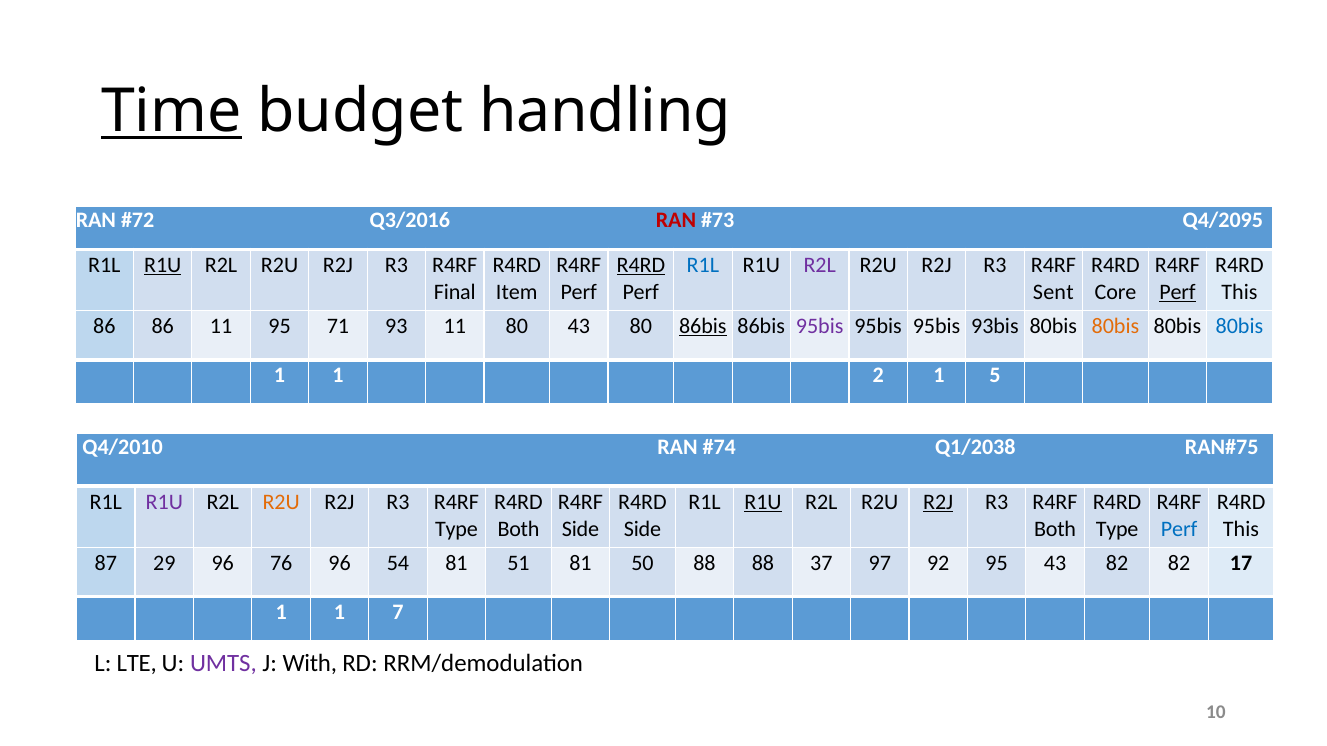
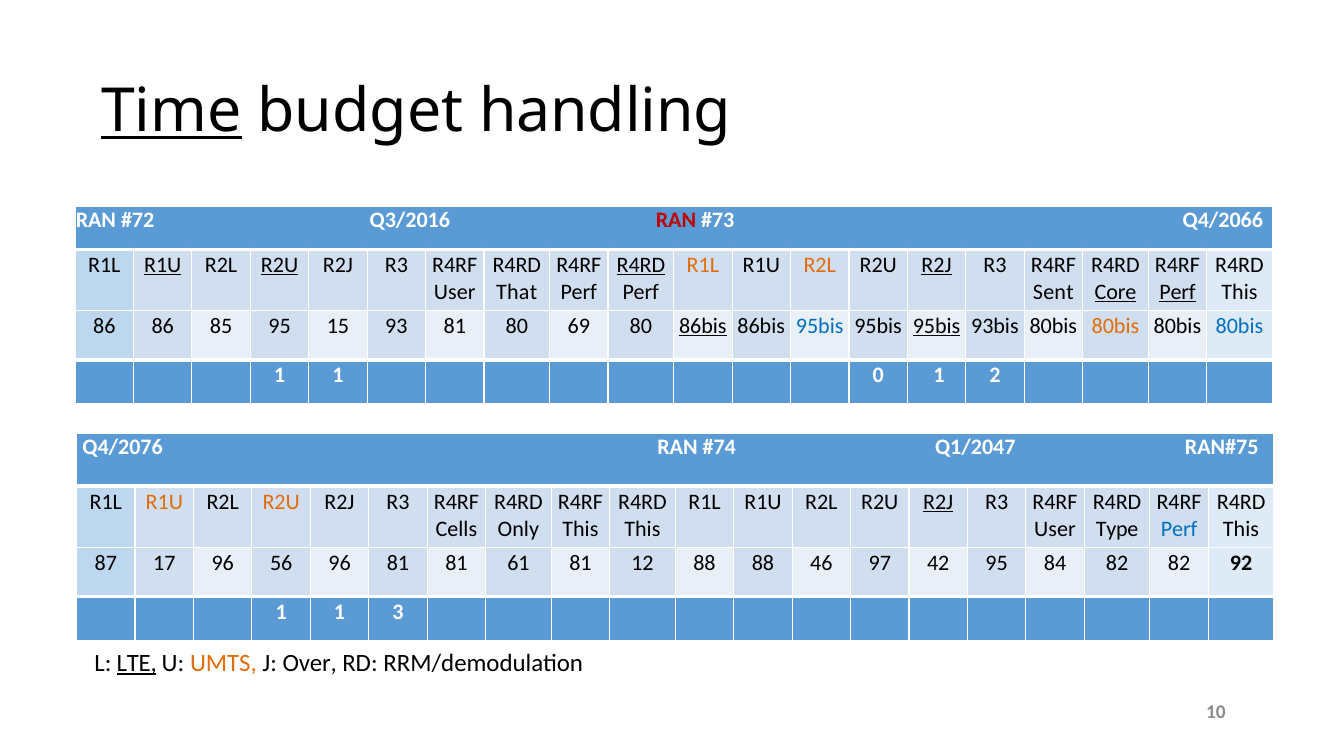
Q4/2095: Q4/2095 -> Q4/2066 (1223, 221)
R2U underline: none -> present (280, 265)
R1L colour: blue -> orange (703, 265)
R2L colour: purple -> orange (820, 265)
R2J underline: none -> present (937, 265)
Final: Final -> User (455, 292)
Item: Item -> That (517, 292)
Core underline: none -> present (1115, 292)
86 11: 11 -> 85 (221, 326)
71: 71 -> 15 (338, 326)
93 11: 11 -> 81 (455, 326)
80 43: 43 -> 69 (579, 326)
95bis colour: purple -> blue (820, 326)
95bis underline: none -> present (937, 326)
2: 2 -> 0 (878, 376)
5: 5 -> 2 (995, 376)
Q4/2010: Q4/2010 -> Q4/2076 (123, 447)
Q1/2038: Q1/2038 -> Q1/2047 (975, 447)
R1U colour: purple -> orange (164, 502)
R1U underline: present -> none (763, 502)
Type: Type -> Cells (456, 529)
Both: Both -> Only (518, 529)
Side: Side -> This (580, 529)
Side: Side -> This (642, 529)
Both: Both -> User (1055, 529)
29: 29 -> 17 (164, 563)
76: 76 -> 56 (281, 563)
96 54: 54 -> 81 (398, 563)
51: 51 -> 61 (518, 563)
50: 50 -> 12 (643, 563)
37: 37 -> 46 (821, 563)
92: 92 -> 42 (938, 563)
95 43: 43 -> 84 (1055, 563)
17: 17 -> 92 (1241, 563)
7: 7 -> 3 (398, 612)
LTE underline: none -> present (137, 664)
UMTS colour: purple -> orange (223, 664)
With: With -> Over (310, 664)
